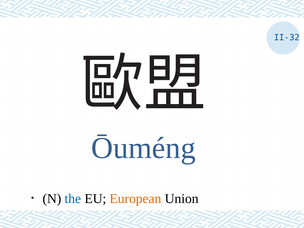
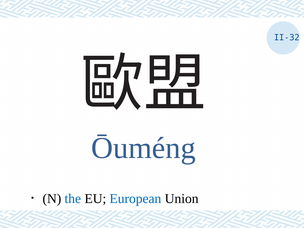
European colour: orange -> blue (136, 199)
